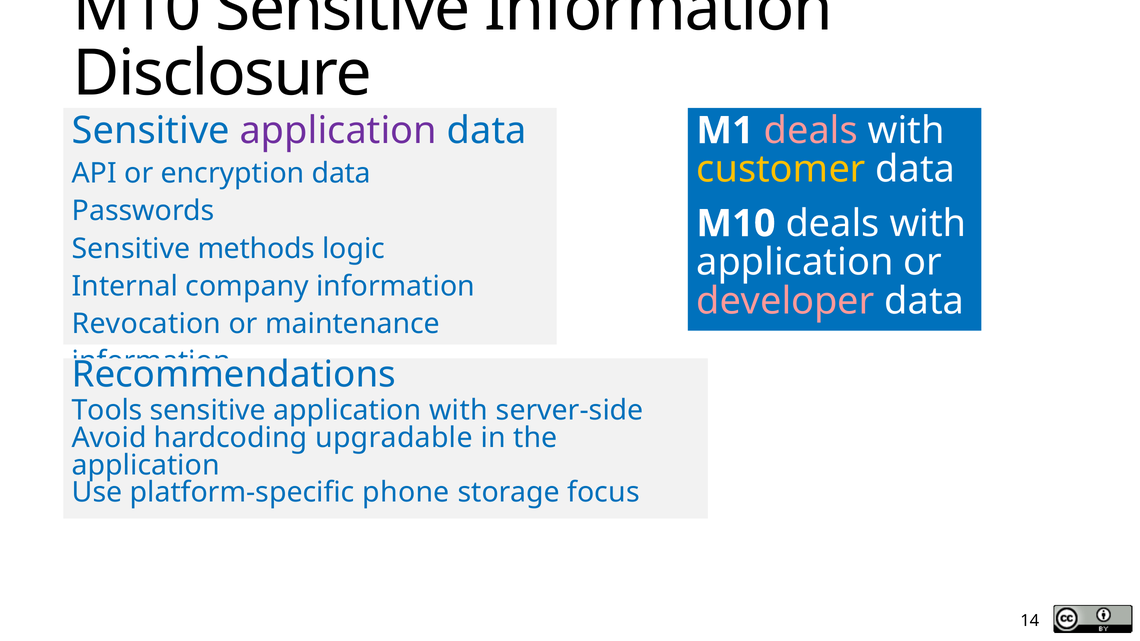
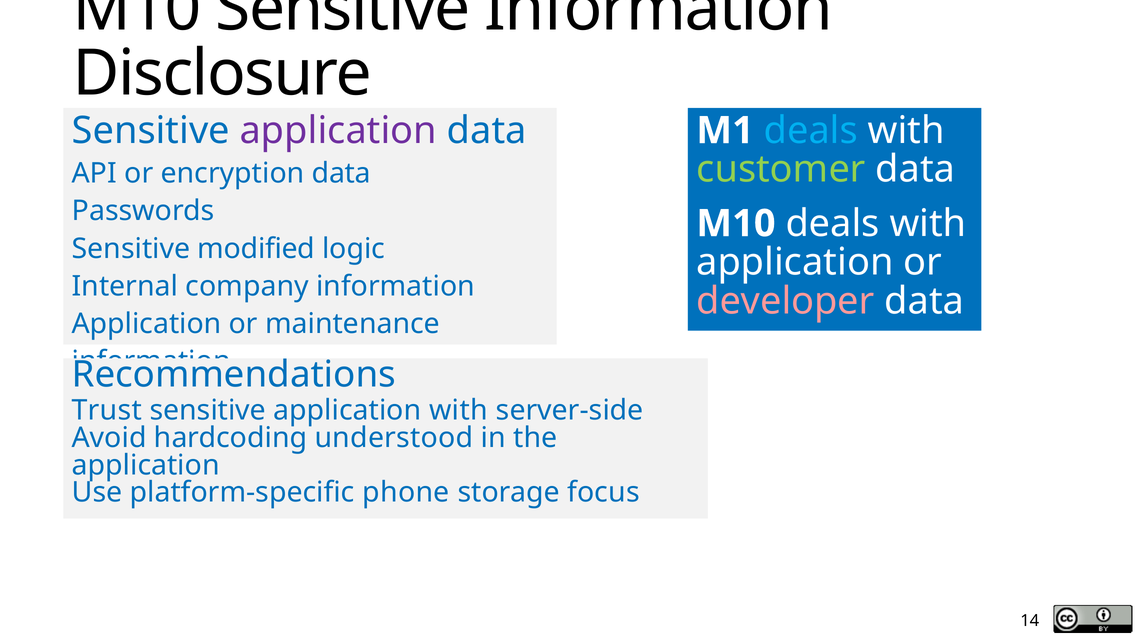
deals colour: pink -> light blue (811, 131)
customer colour: yellow -> light green (781, 169)
methods: methods -> modified (256, 249)
Revocation: Revocation -> Application (147, 324)
Tools: Tools -> Trust (107, 411)
upgradable: upgradable -> understood (394, 438)
